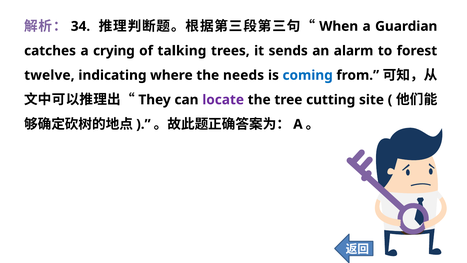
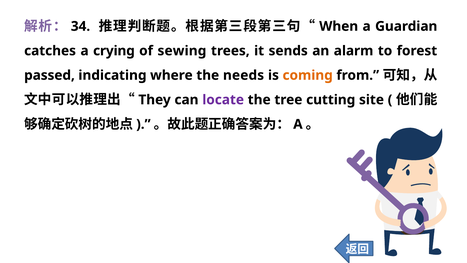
talking: talking -> sewing (182, 51)
twelve: twelve -> passed (49, 75)
coming colour: blue -> orange (308, 75)
